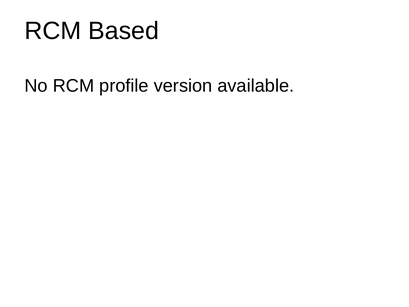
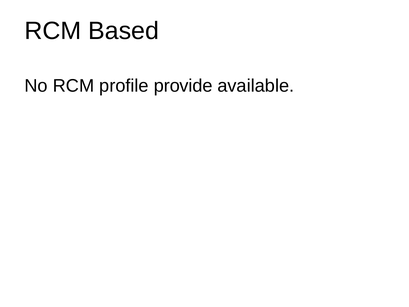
version: version -> provide (183, 86)
